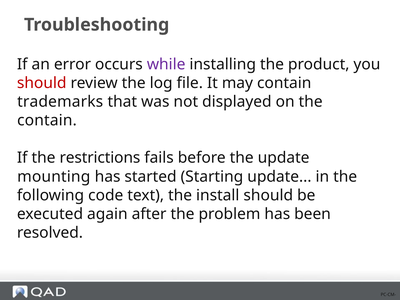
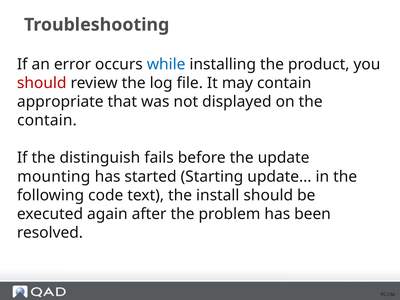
while colour: purple -> blue (166, 64)
trademarks: trademarks -> appropriate (60, 102)
restrictions: restrictions -> distinguish (100, 158)
